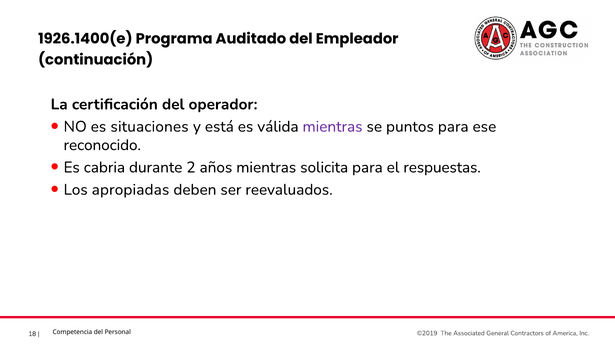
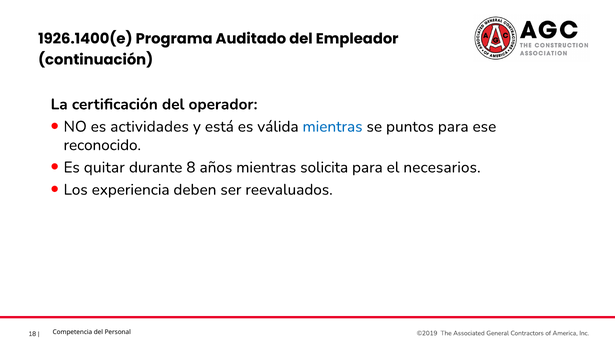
situaciones: situaciones -> actividades (150, 127)
mientras colour: purple -> blue (333, 127)
cabria: cabria -> quitar (104, 167)
2: 2 -> 8 (191, 167)
respuestas: respuestas -> necesarios (442, 167)
apropiadas: apropiadas -> experiencia (131, 190)
